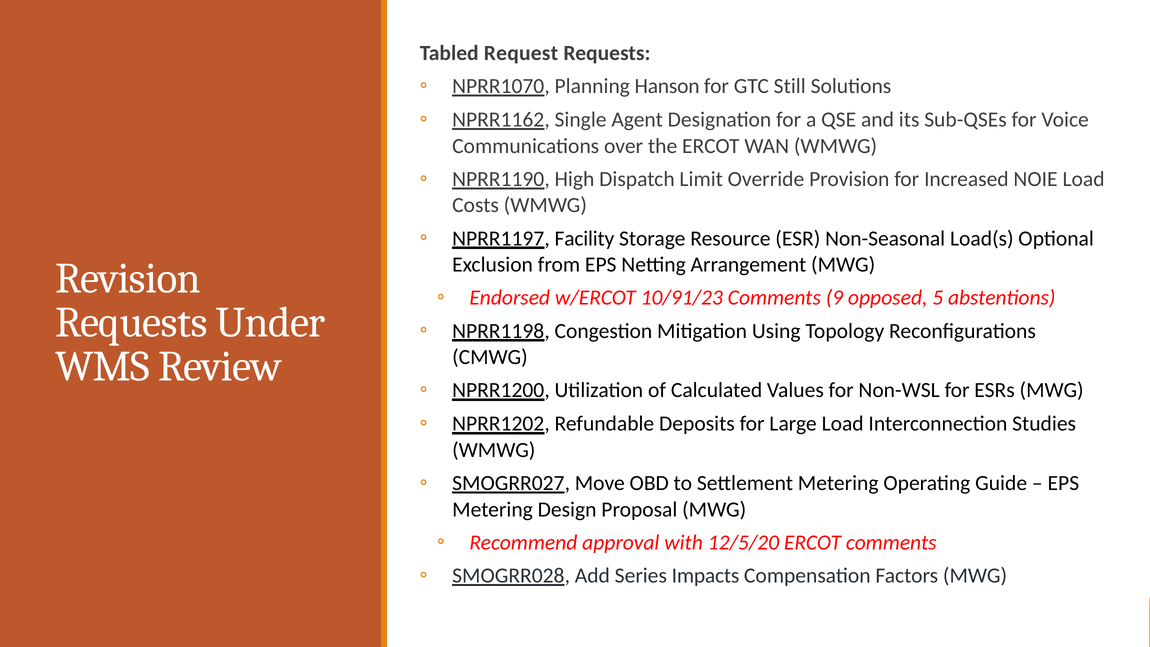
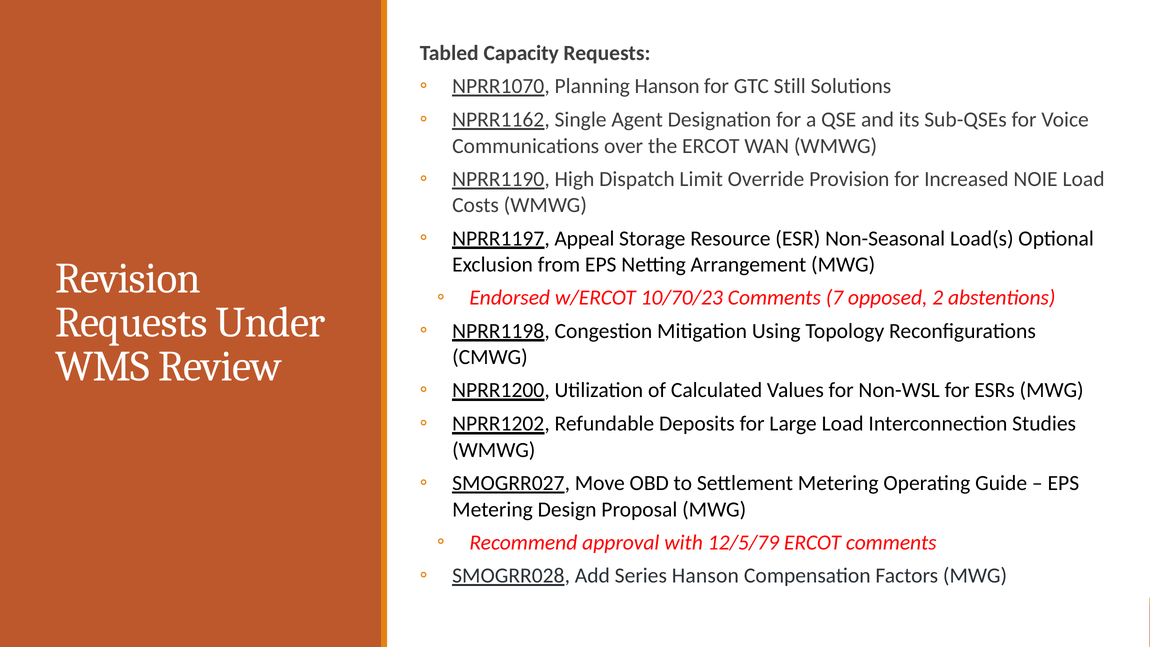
Request: Request -> Capacity (521, 53)
Facility: Facility -> Appeal (584, 238)
10/91/23: 10/91/23 -> 10/70/23 (682, 298)
9: 9 -> 7 (834, 298)
5: 5 -> 2 (938, 298)
12/5/20: 12/5/20 -> 12/5/79 (743, 543)
Series Impacts: Impacts -> Hanson (705, 576)
